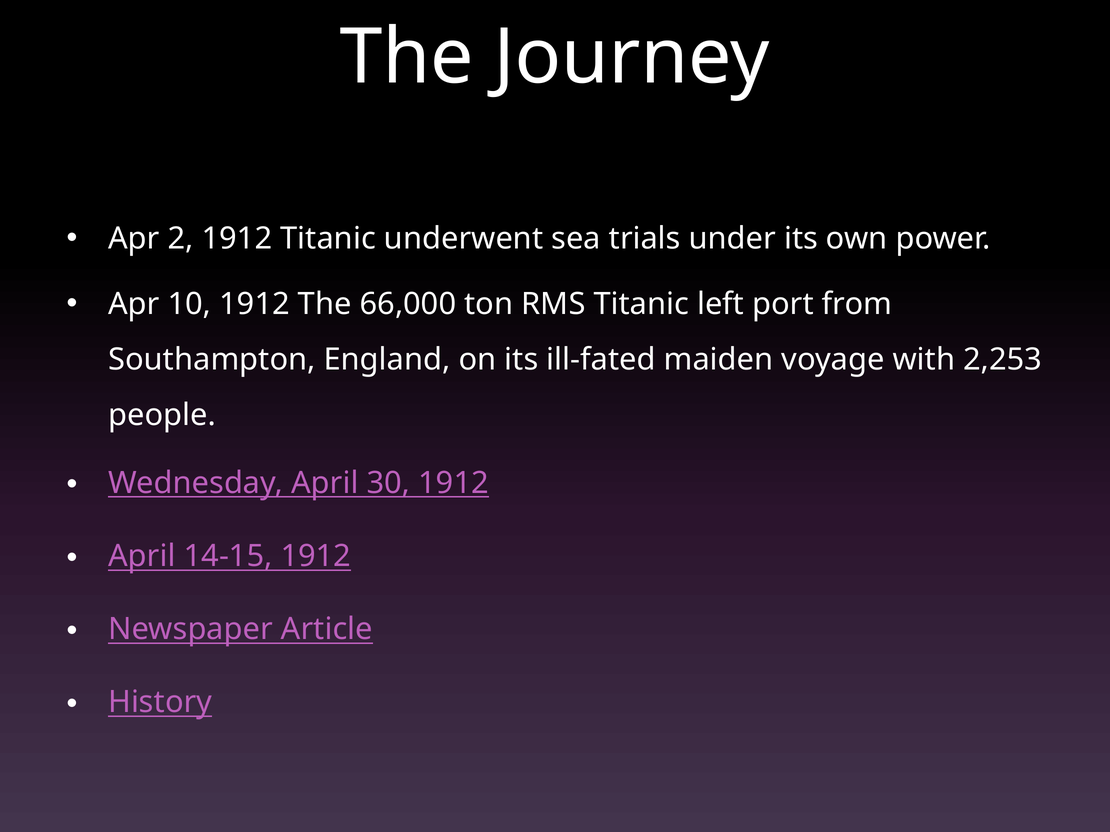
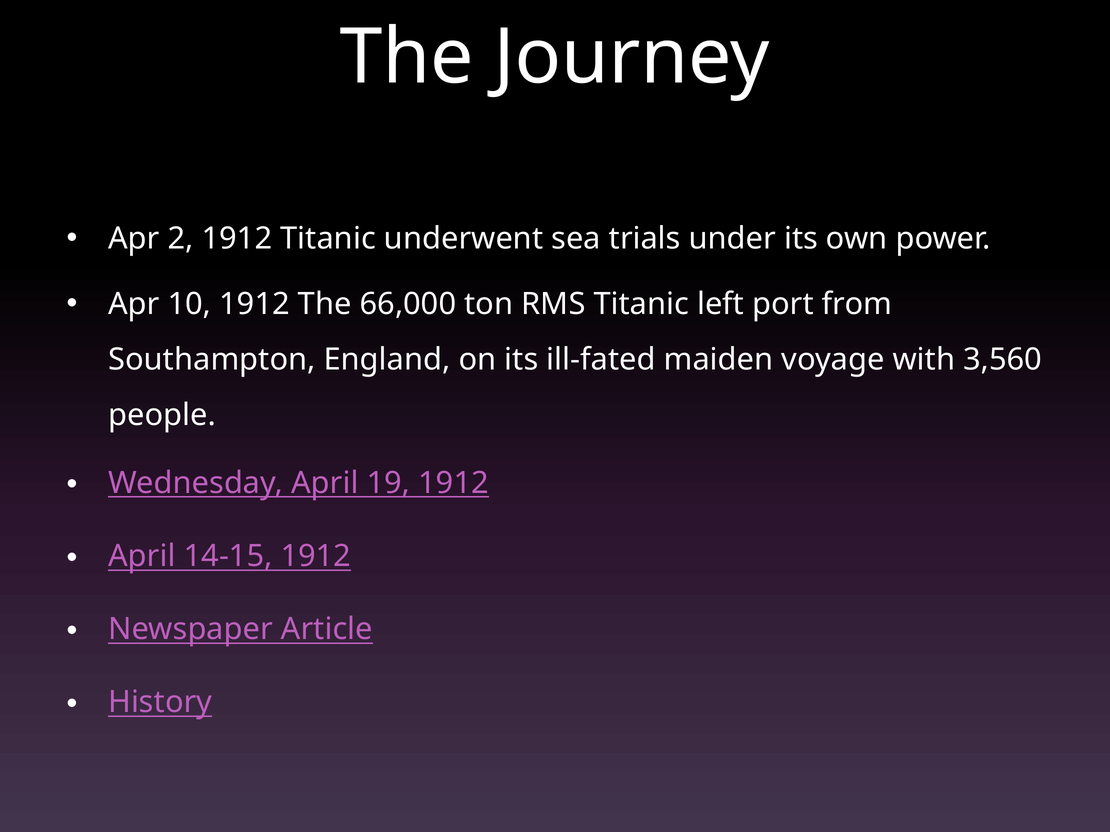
2,253: 2,253 -> 3,560 (1003, 360)
30: 30 -> 19 (388, 483)
